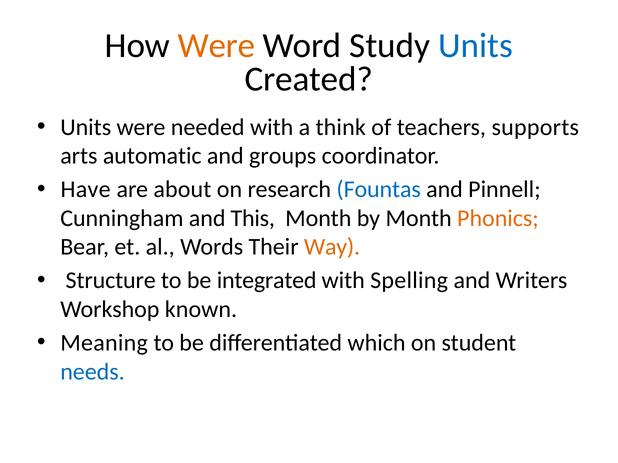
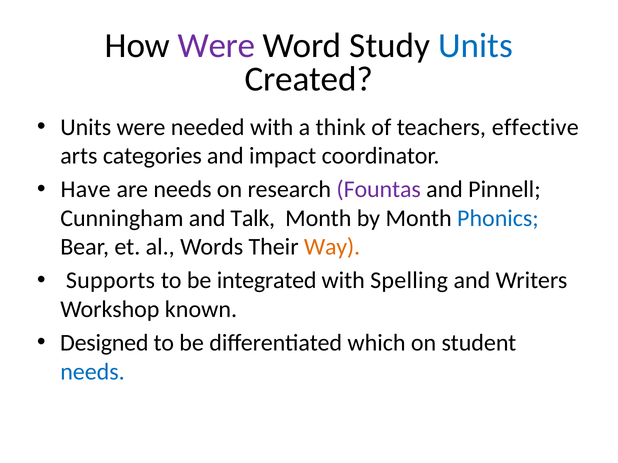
Were colour: orange -> purple (217, 46)
supports: supports -> effective (535, 127)
automatic: automatic -> categories (152, 156)
groups: groups -> impact (283, 156)
are about: about -> needs (183, 190)
Fountas colour: blue -> purple (379, 190)
This: This -> Talk (253, 218)
Phonics colour: orange -> blue (498, 218)
Structure: Structure -> Supports (110, 281)
Meaning: Meaning -> Designed (104, 343)
